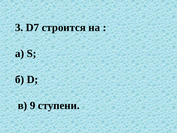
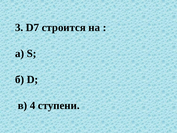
9: 9 -> 4 (33, 105)
